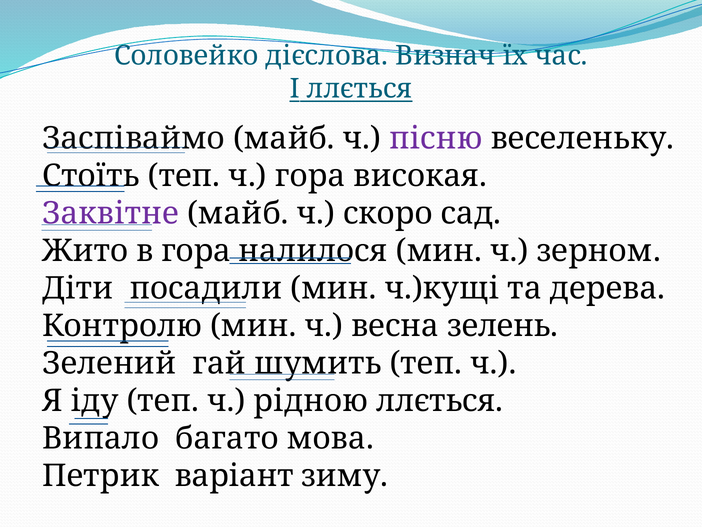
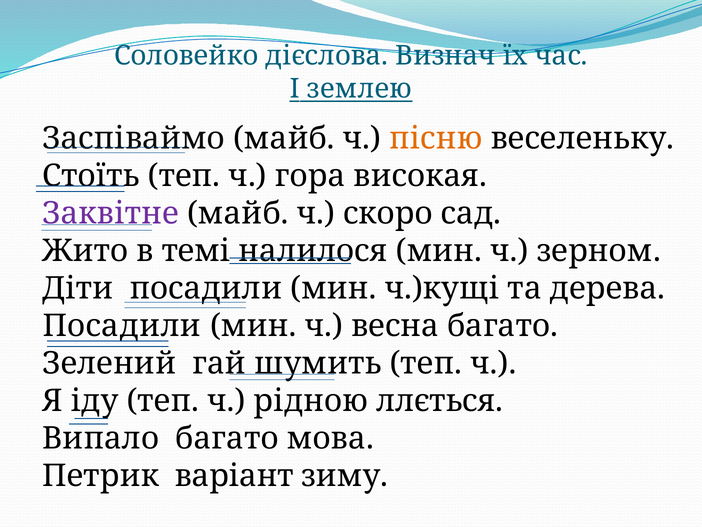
І ллється: ллється -> землею (359, 88)
пісню colour: purple -> orange (436, 138)
в гора: гора -> темі (196, 251)
Контролю: Контролю -> Посадили (122, 326)
весна зелень: зелень -> багато (503, 326)
